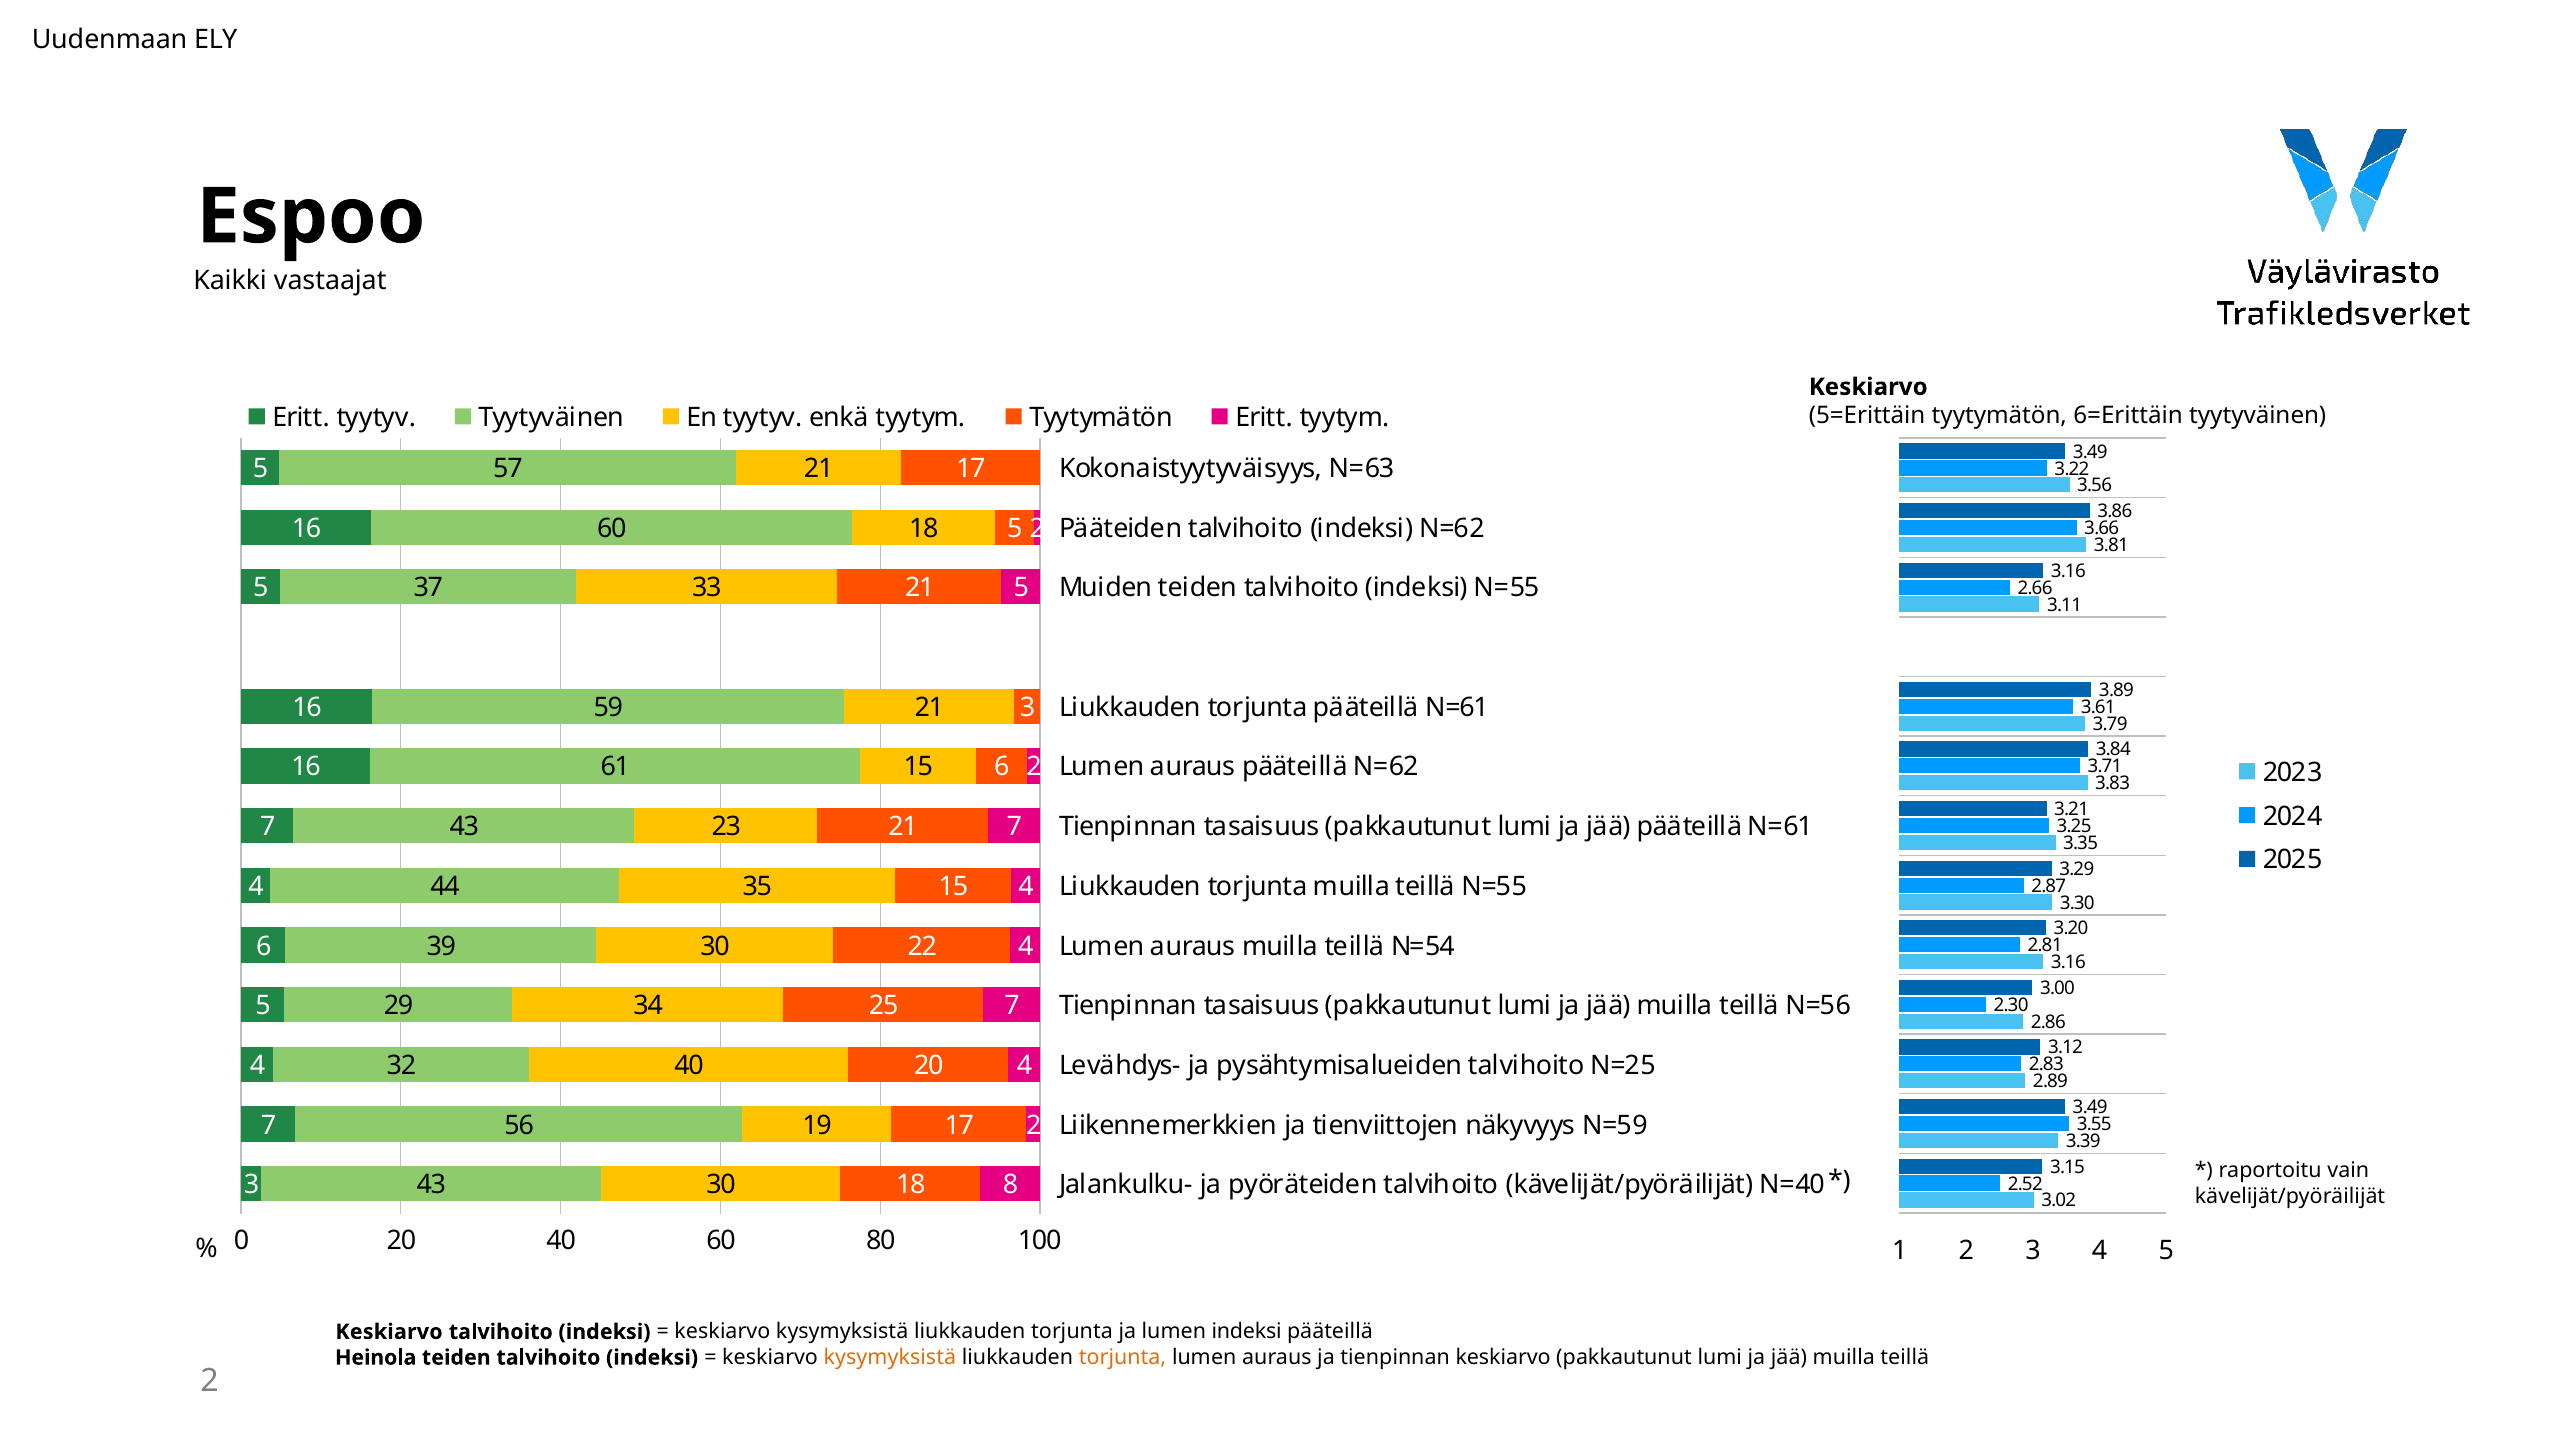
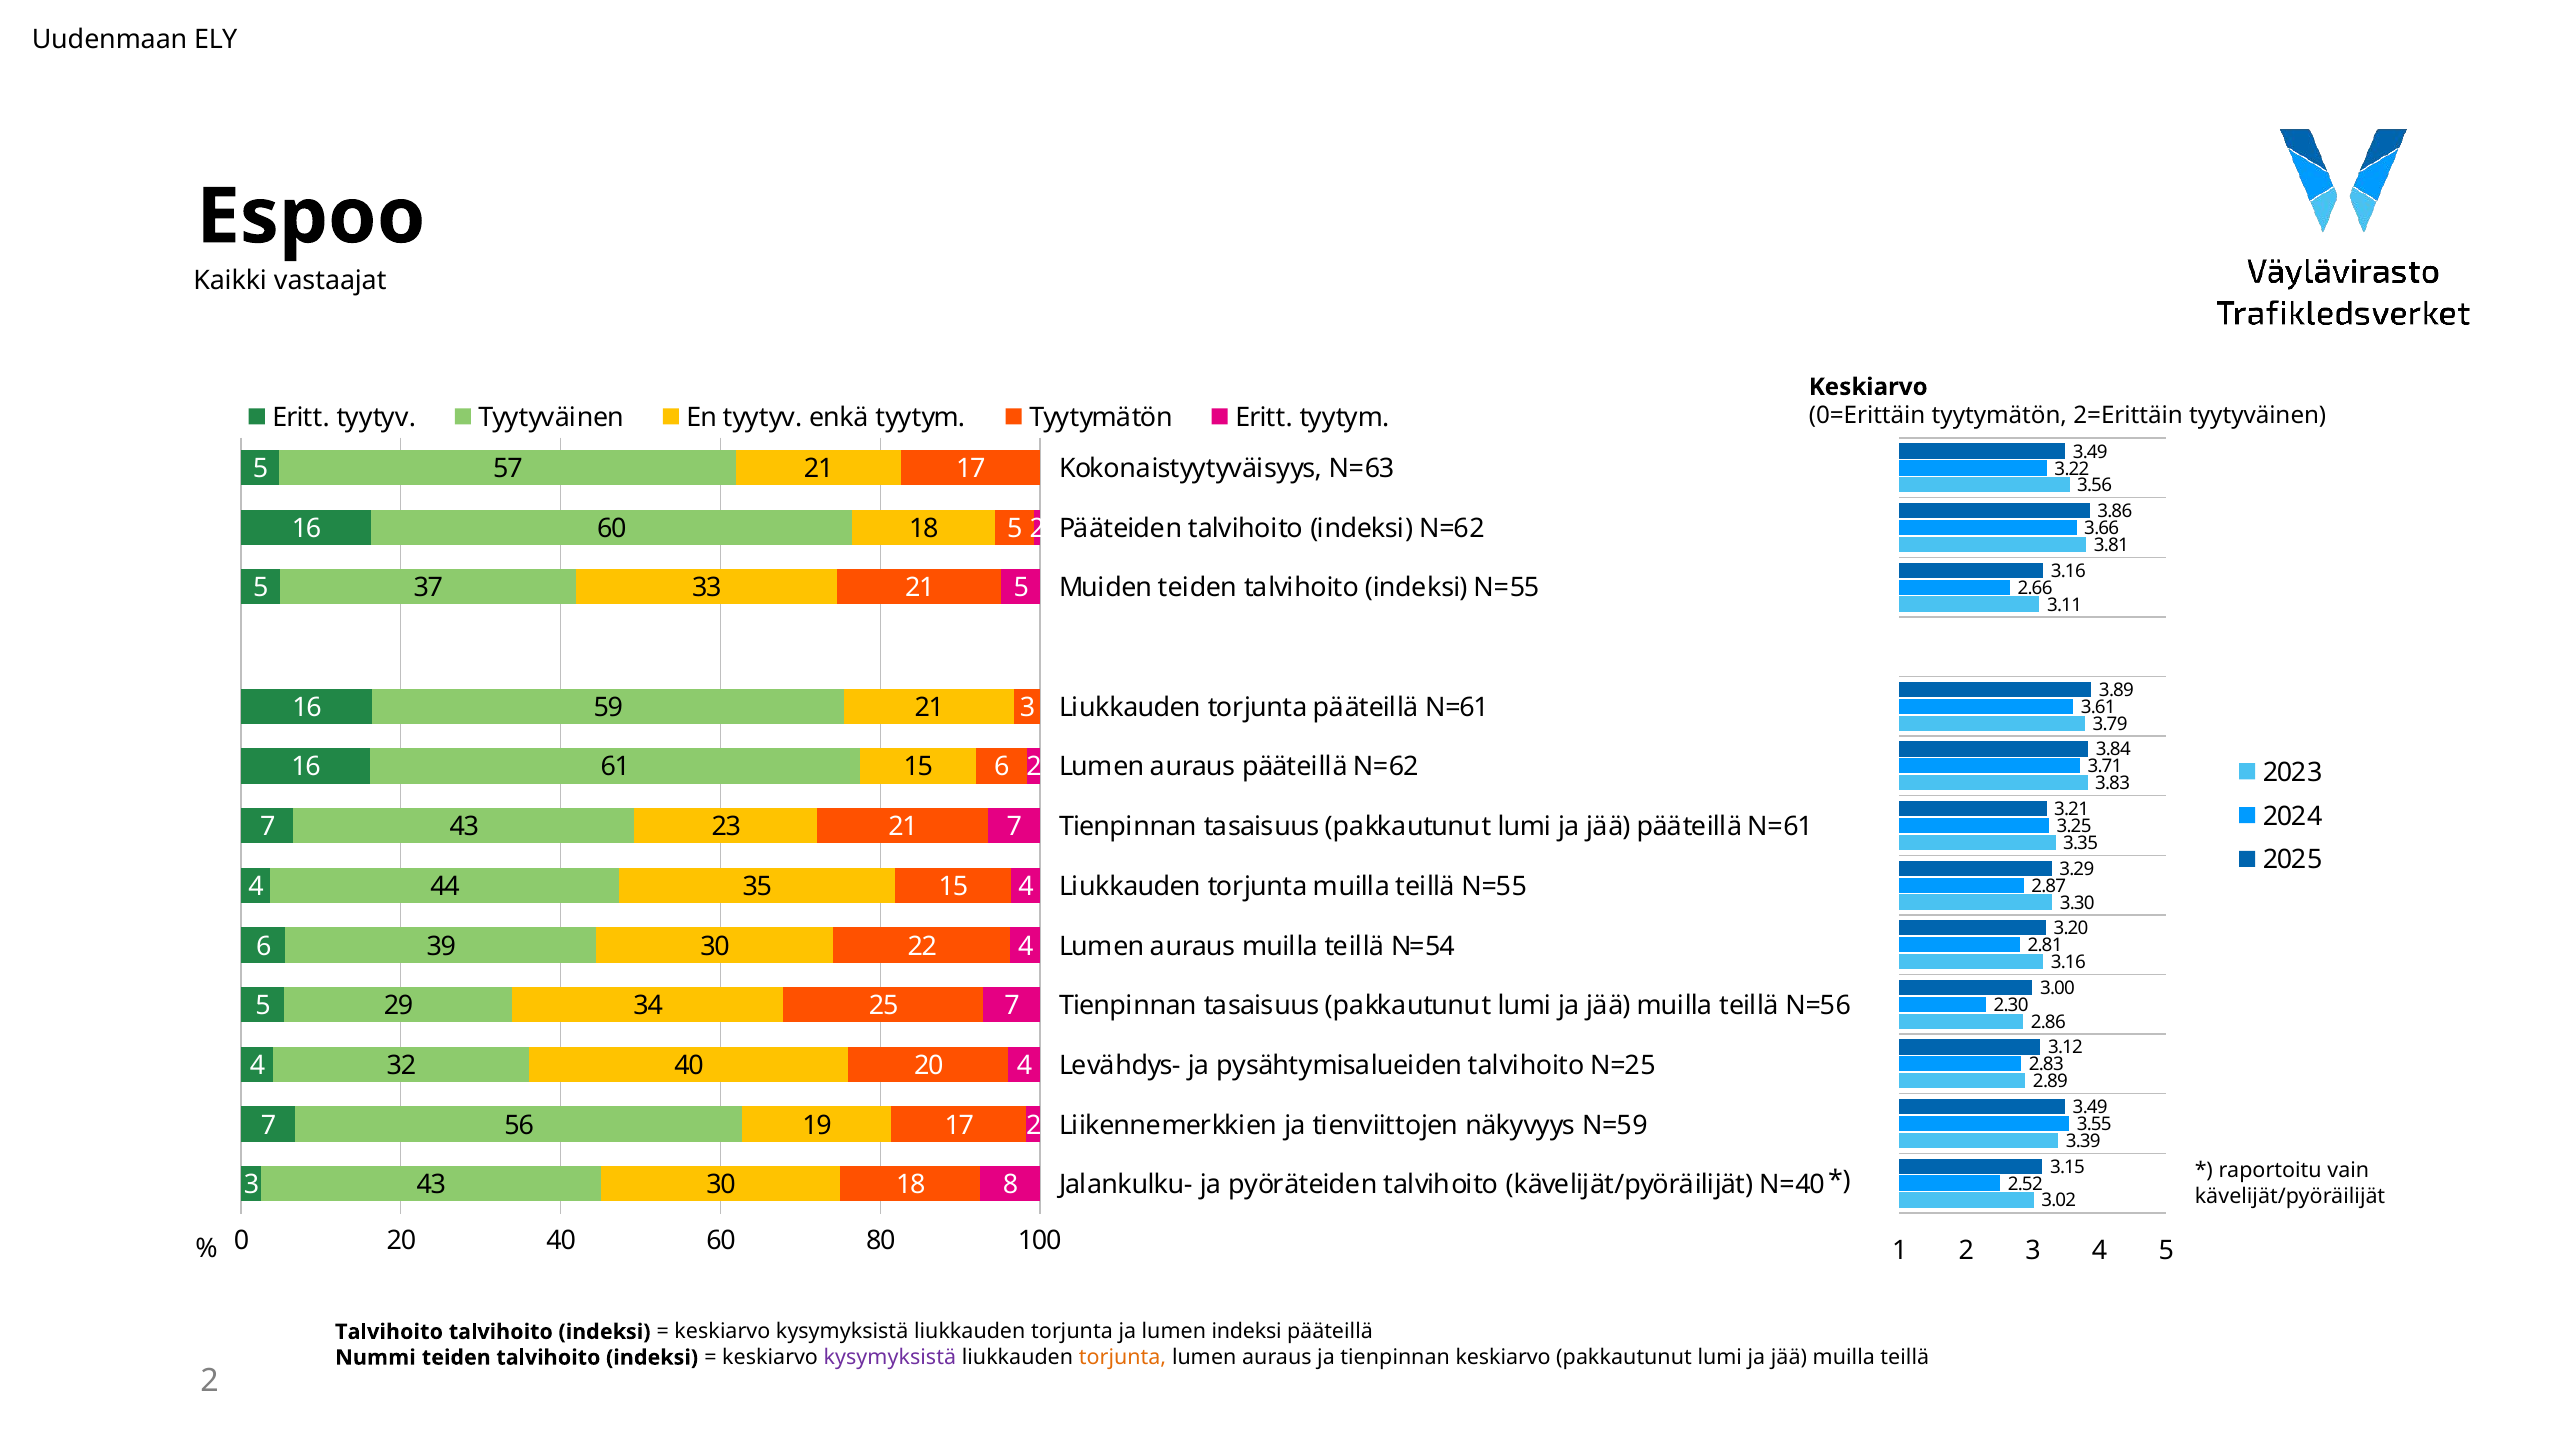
5=Erittäin: 5=Erittäin -> 0=Erittäin (1867, 416)
6=Erittäin: 6=Erittäin -> 2=Erittäin (2128, 416)
Keskiarvo: Keskiarvo -> Talvihoito (389, 1332)
Heinola: Heinola -> Nummi (376, 1358)
kysymyksistä colour: orange -> purple (890, 1358)
